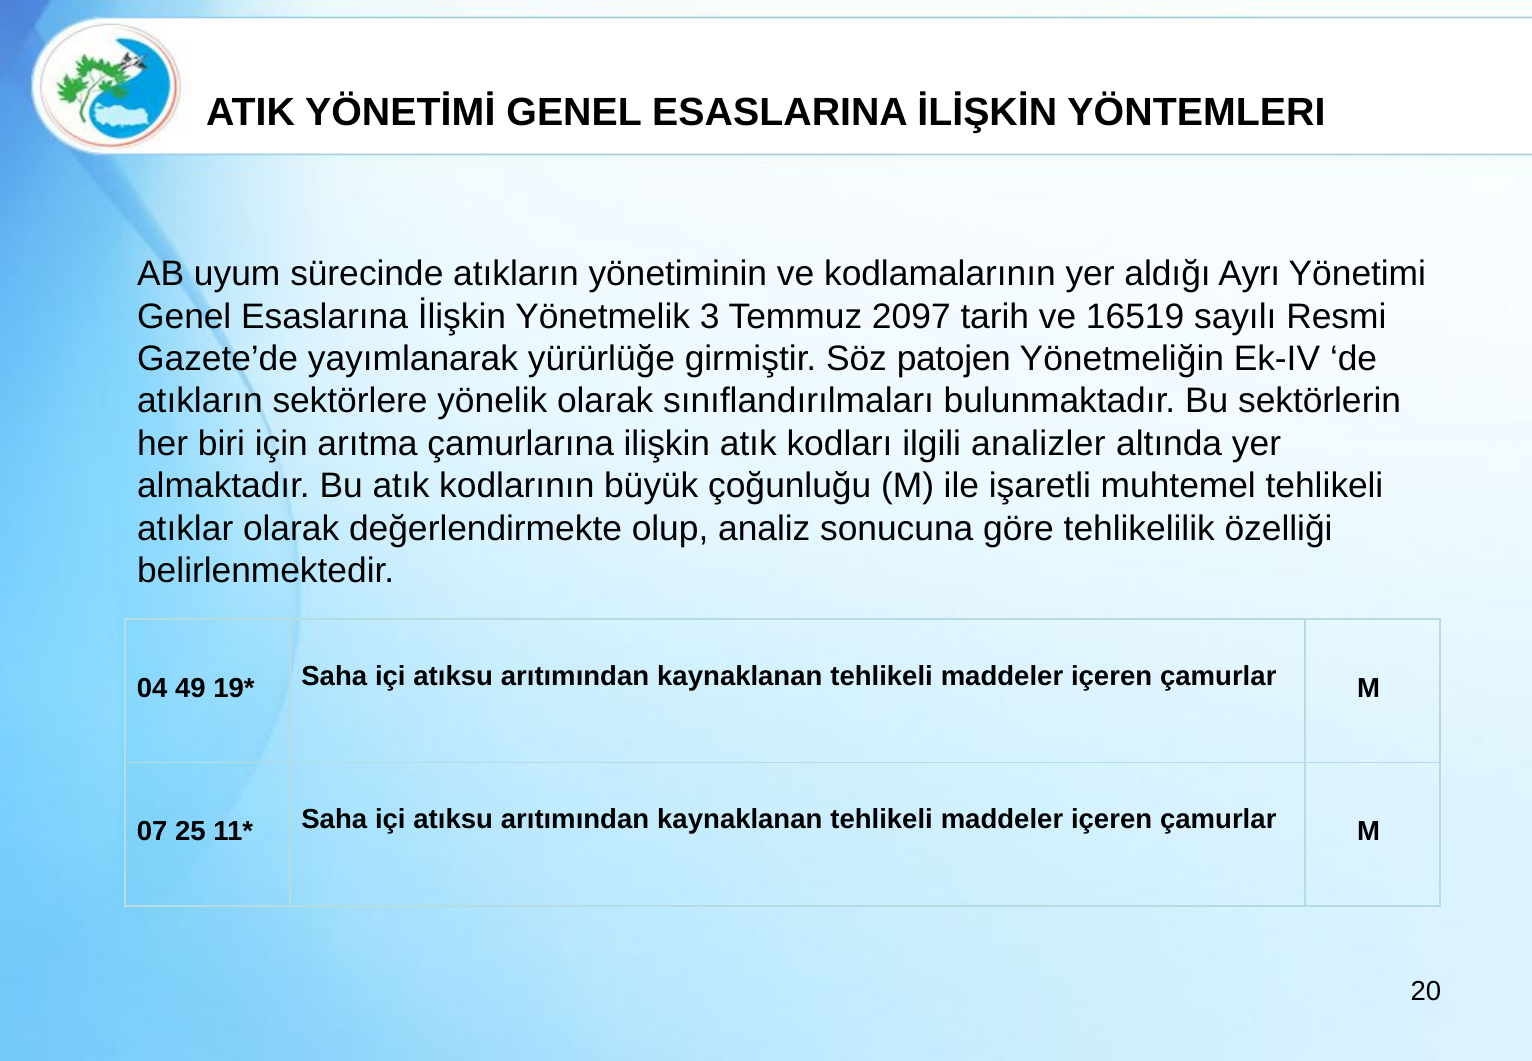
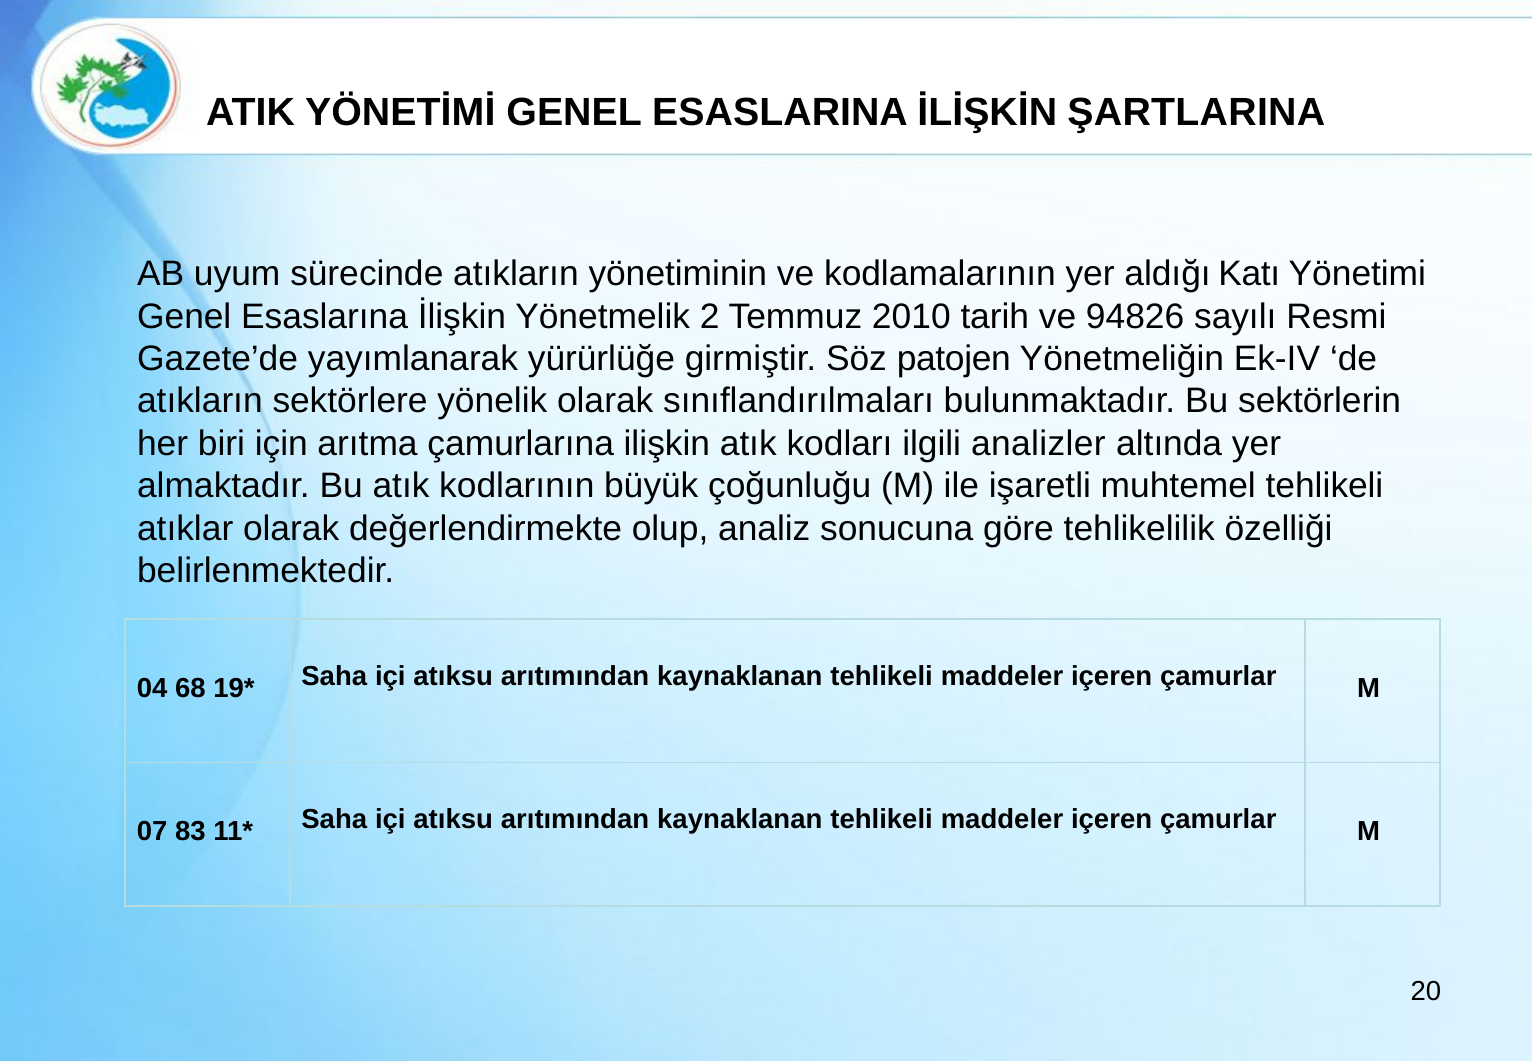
YÖNTEMLERI: YÖNTEMLERI -> ŞARTLARINA (1196, 112)
Ayrı: Ayrı -> Katı (1249, 274)
3: 3 -> 2 (710, 316)
2097: 2097 -> 2010 (911, 316)
16519: 16519 -> 94826 (1135, 316)
49: 49 -> 68 (190, 688)
25: 25 -> 83 (190, 831)
